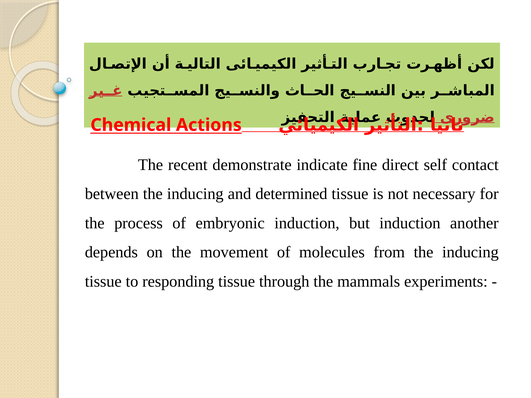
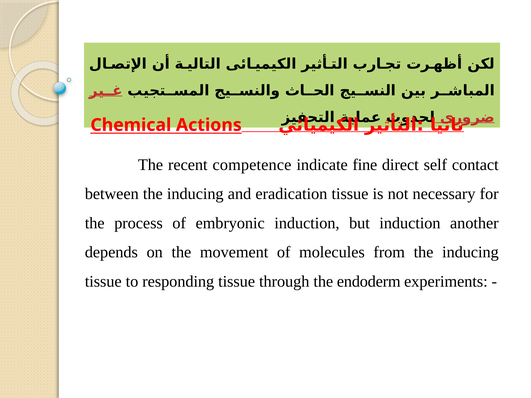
demonstrate: demonstrate -> competence (252, 165)
determined: determined -> eradication (291, 194)
mammals: mammals -> endoderm (369, 282)
